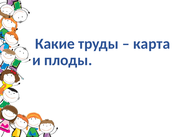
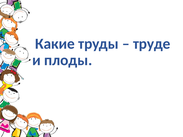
карта: карта -> труде (152, 44)
